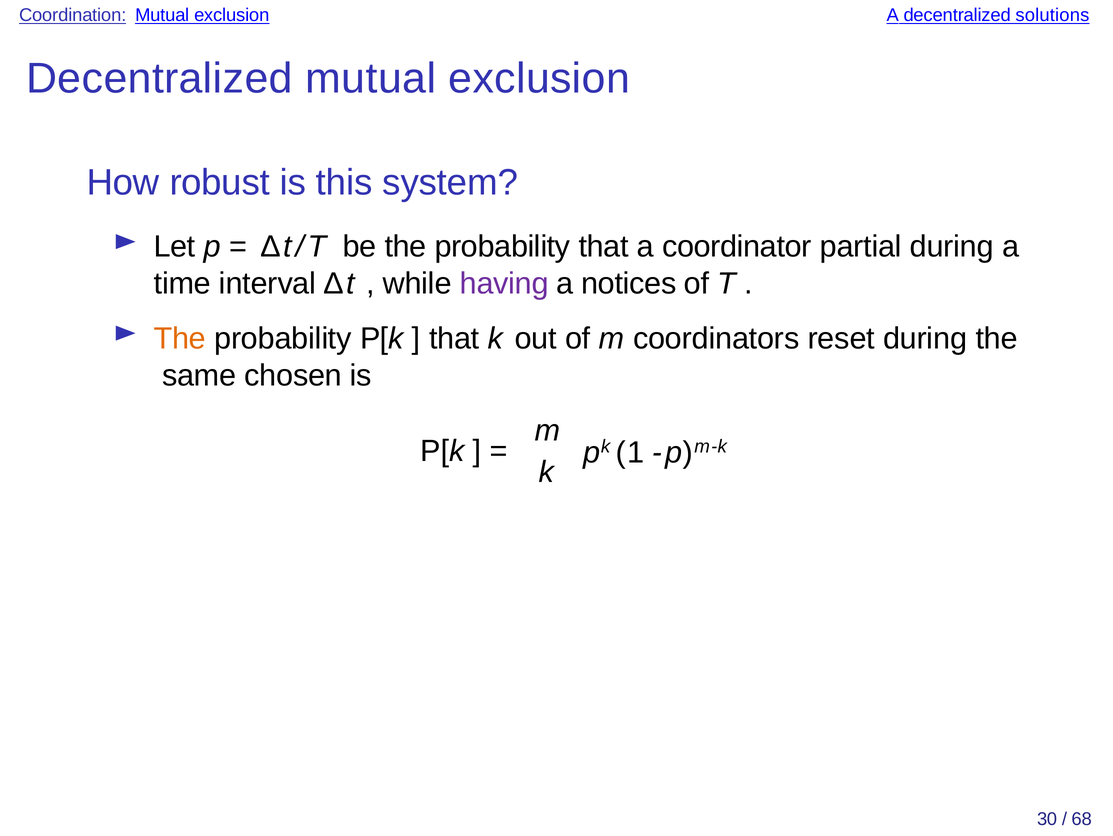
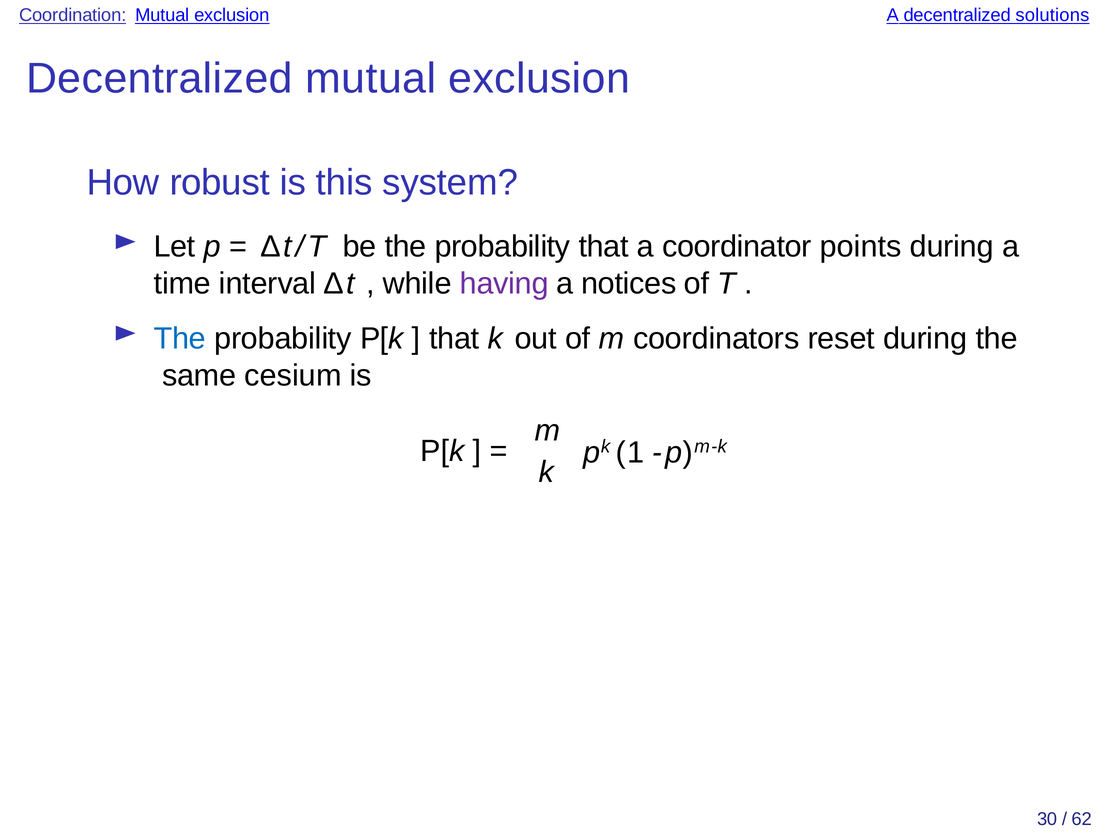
partial: partial -> points (861, 247)
The colour: orange -> blue (180, 338)
chosen: chosen -> cesium (293, 375)
68: 68 -> 62 (1082, 819)
